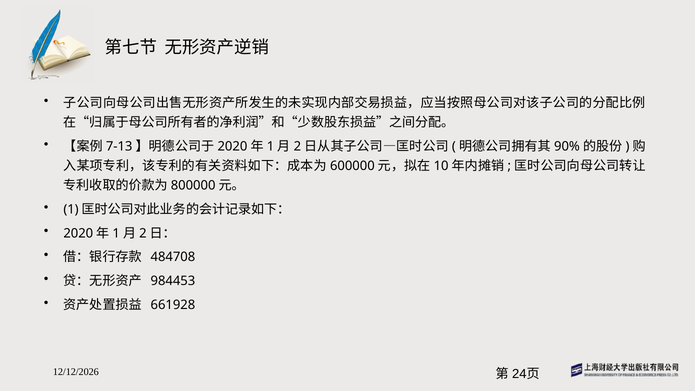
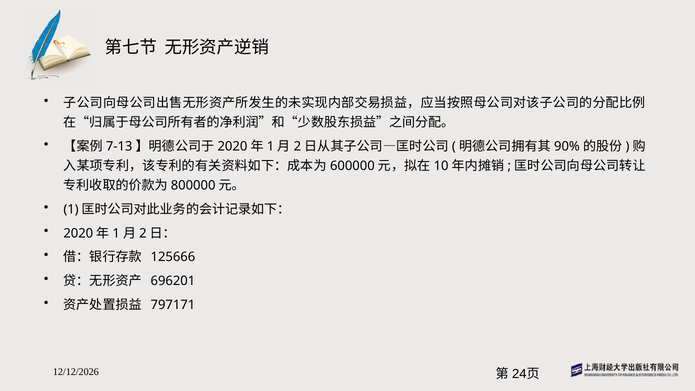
484708: 484708 -> 125666 (173, 257)
984453: 984453 -> 696201 (173, 281)
661928: 661928 -> 797171 (173, 305)
